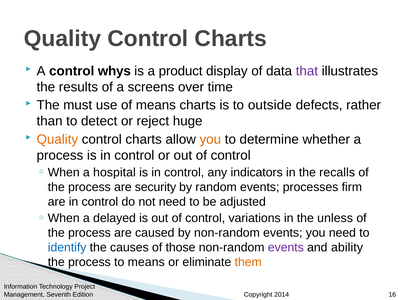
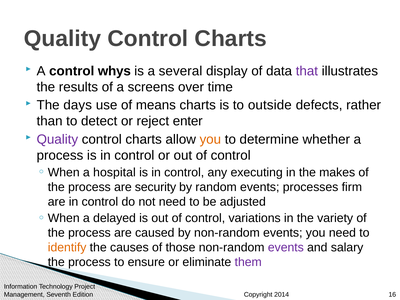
product: product -> several (181, 71)
must: must -> days (78, 105)
huge: huge -> enter (188, 121)
Quality colour: orange -> purple (57, 139)
indicators: indicators -> executing (257, 172)
recalls: recalls -> makes (337, 172)
unless: unless -> variety (335, 218)
identify colour: blue -> orange (67, 248)
ability: ability -> salary (347, 248)
to means: means -> ensure (146, 262)
them colour: orange -> purple (248, 262)
